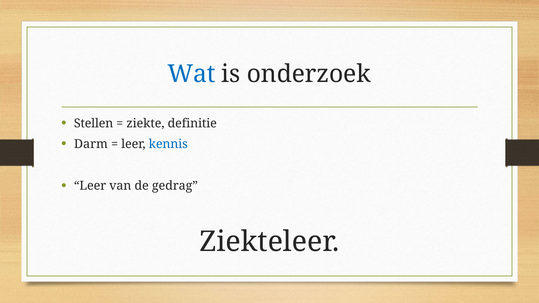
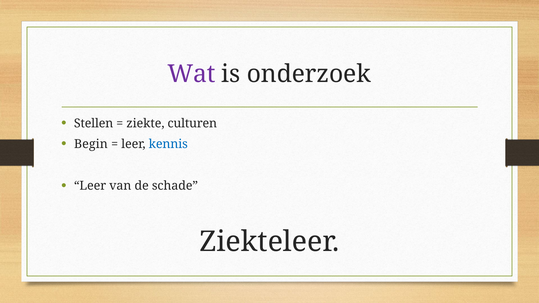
Wat colour: blue -> purple (192, 74)
definitie: definitie -> culturen (192, 123)
Darm: Darm -> Begin (91, 144)
gedrag: gedrag -> schade (175, 186)
